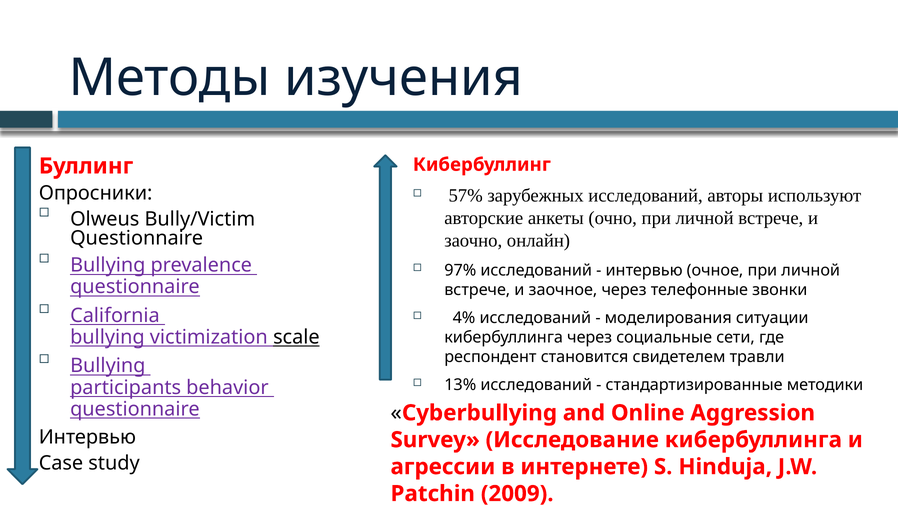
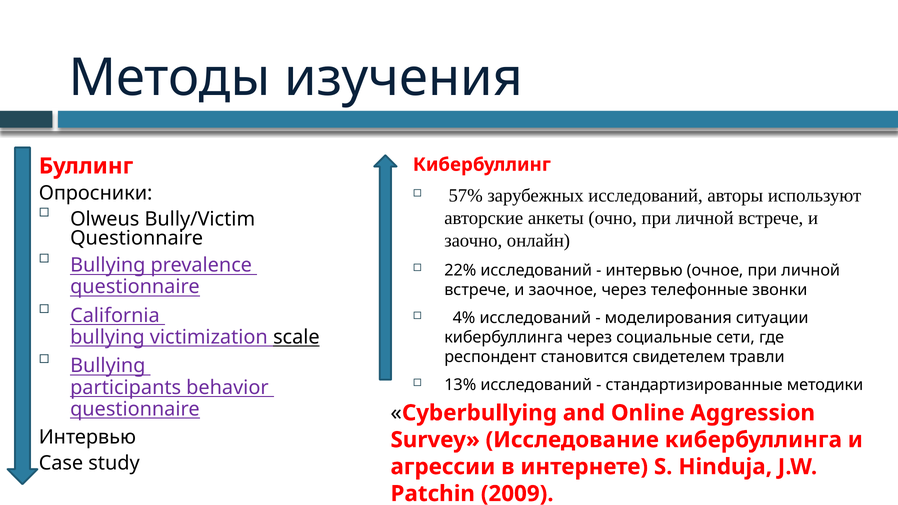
97%: 97% -> 22% (460, 270)
